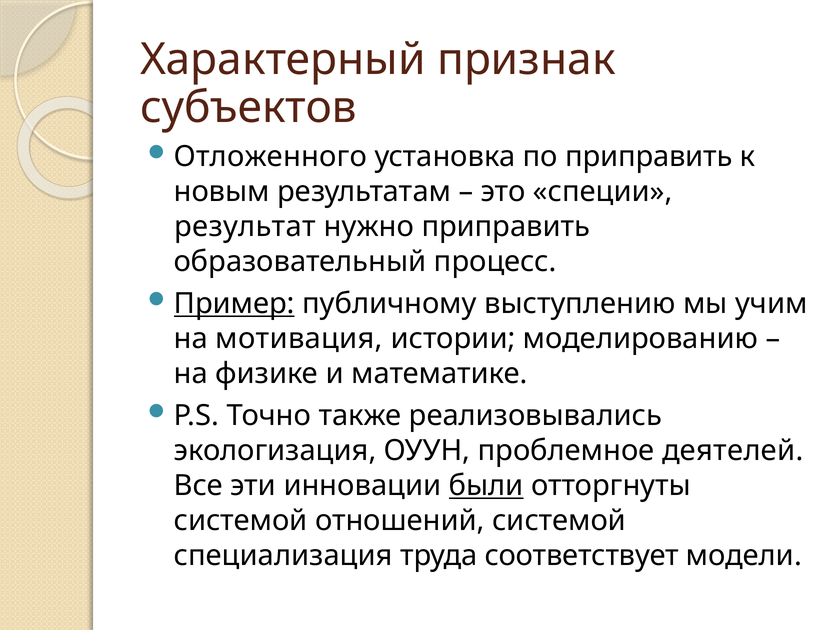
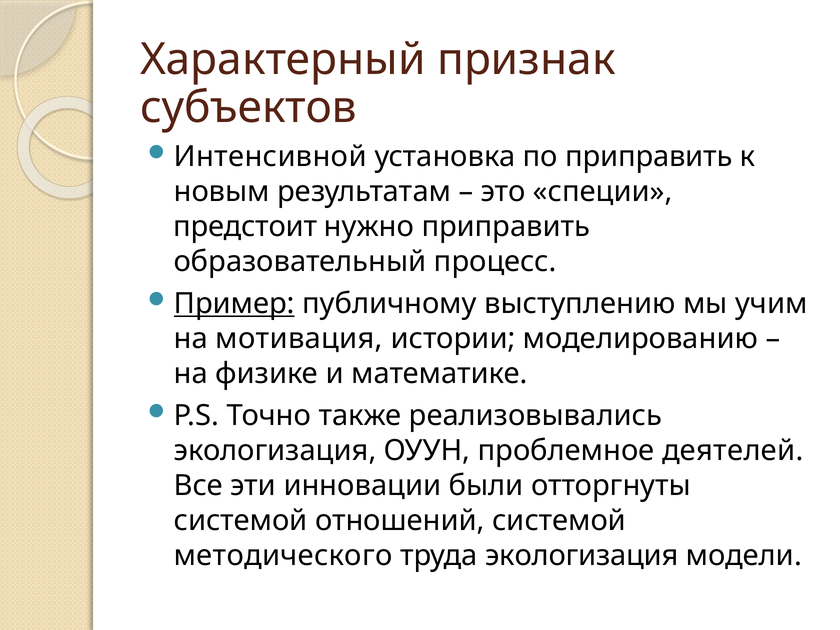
Отложенного: Отложенного -> Интенсивной (270, 157)
результат: результат -> предстоит (245, 227)
были underline: present -> none (486, 486)
специализация: специализация -> методического (283, 556)
труда соответствует: соответствует -> экологизация (582, 556)
